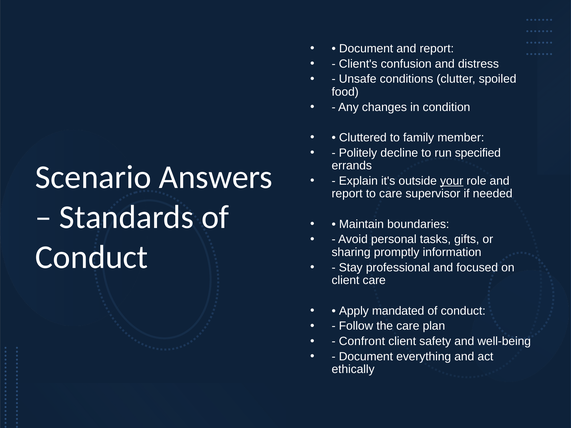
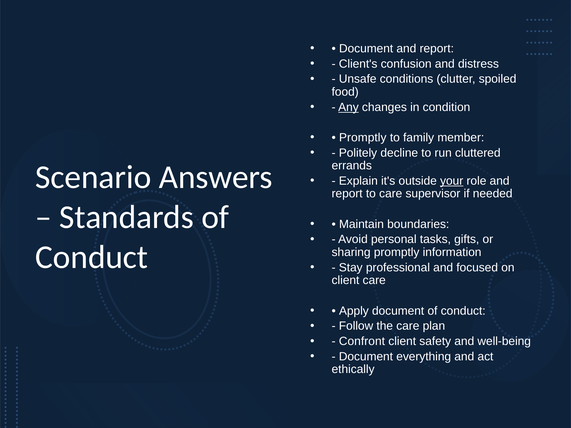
Any underline: none -> present (348, 107)
Cluttered: Cluttered -> Promptly (363, 138)
specified: specified -> cluttered (478, 153)
Apply mandated: mandated -> document (398, 311)
